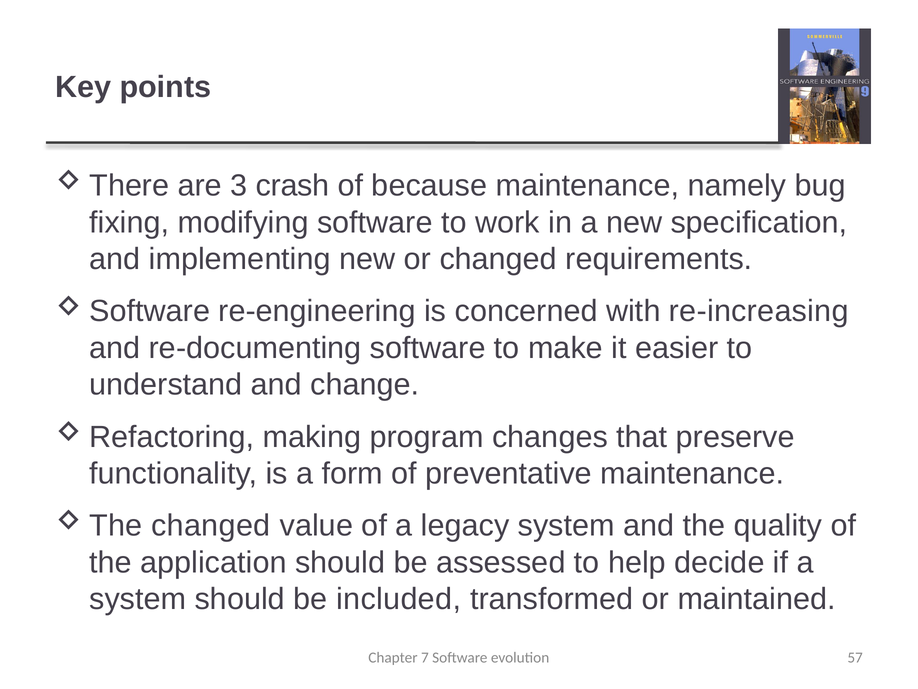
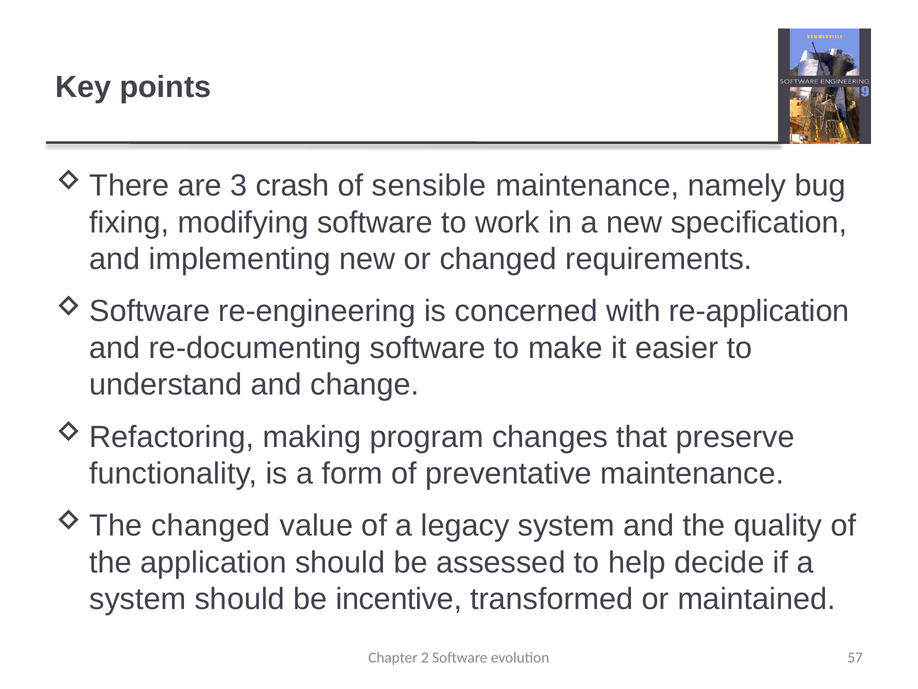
because: because -> sensible (429, 186)
re-increasing: re-increasing -> re-application (759, 311)
included: included -> incentive (399, 599)
7: 7 -> 2 (425, 657)
